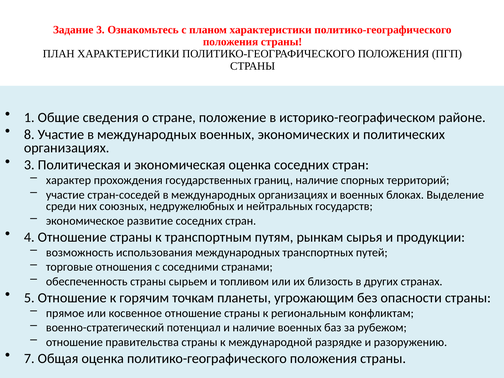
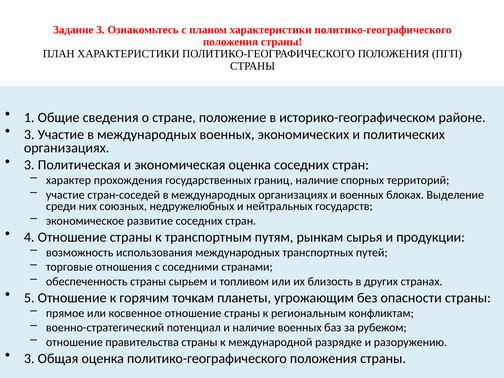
8: 8 -> 3 (29, 135)
7: 7 -> 3 (29, 359)
